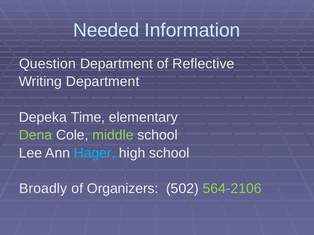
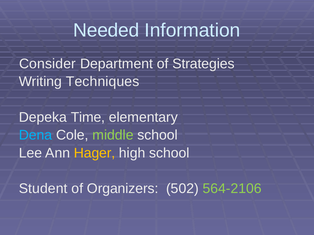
Question: Question -> Consider (47, 64)
Reflective: Reflective -> Strategies (203, 64)
Writing Department: Department -> Techniques (103, 82)
Dena colour: light green -> light blue (35, 135)
Hager colour: light blue -> yellow (95, 153)
Broadly: Broadly -> Student (43, 189)
